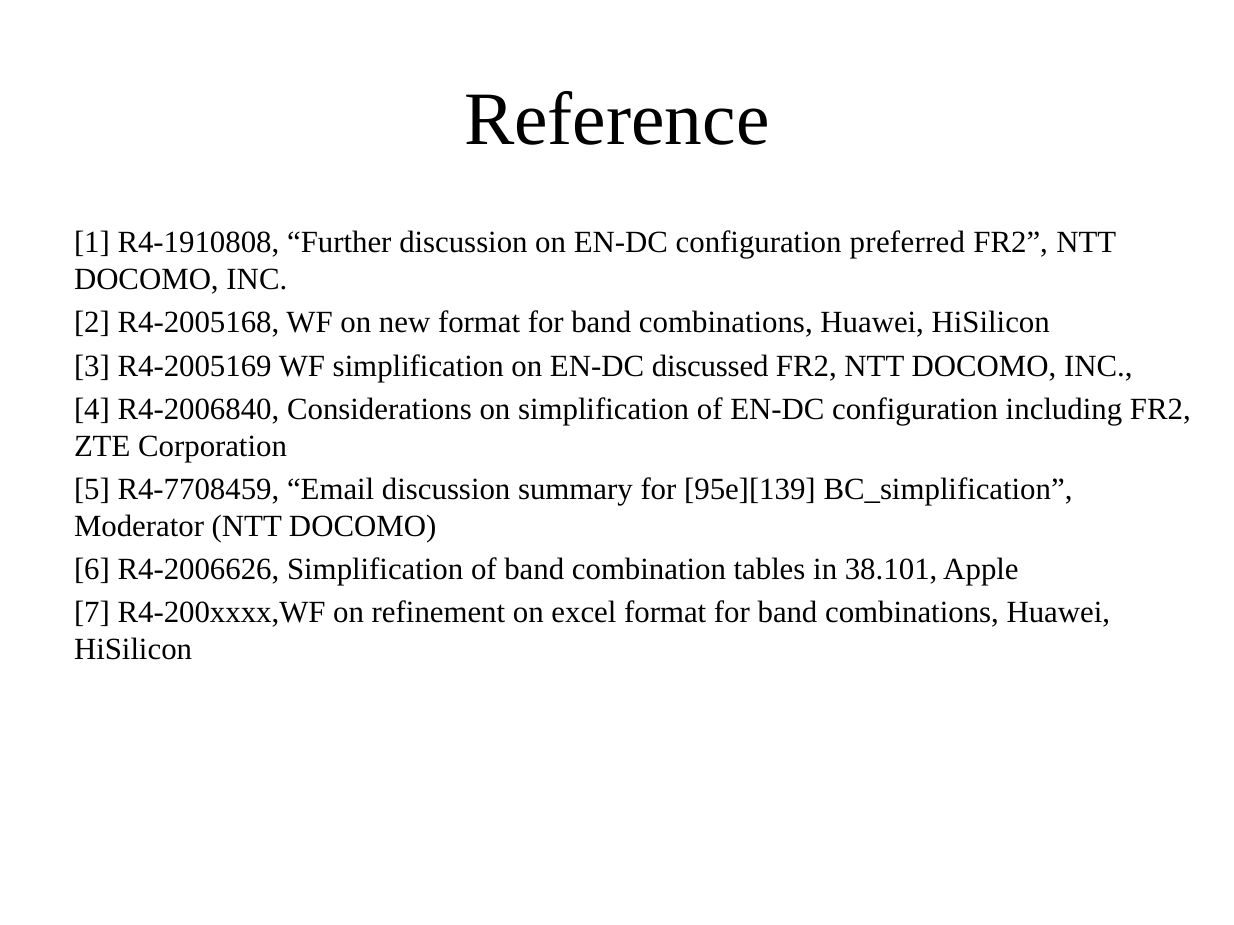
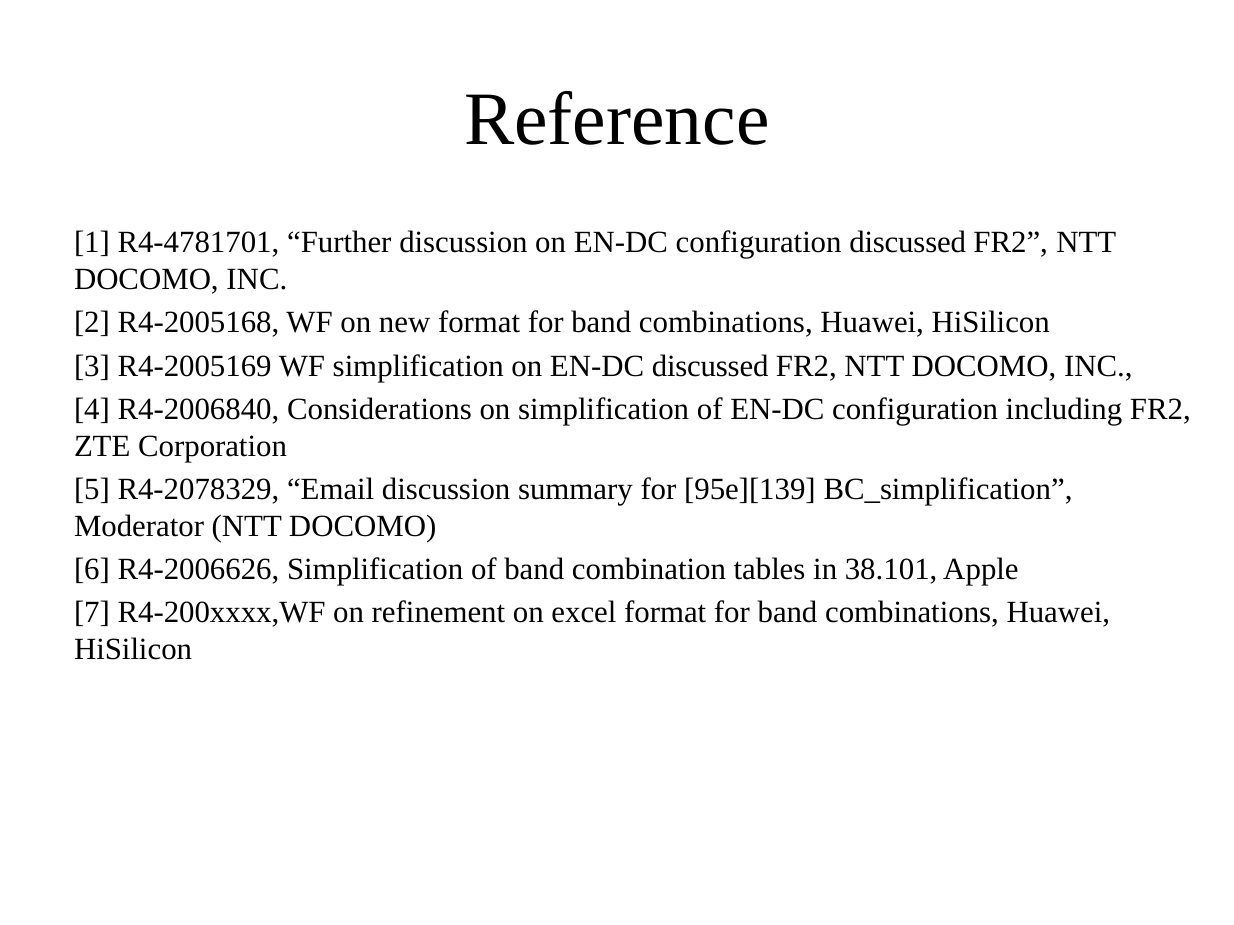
R4-1910808: R4-1910808 -> R4-4781701 (198, 243)
configuration preferred: preferred -> discussed (908, 243)
R4-7708459: R4-7708459 -> R4-2078329 (198, 490)
